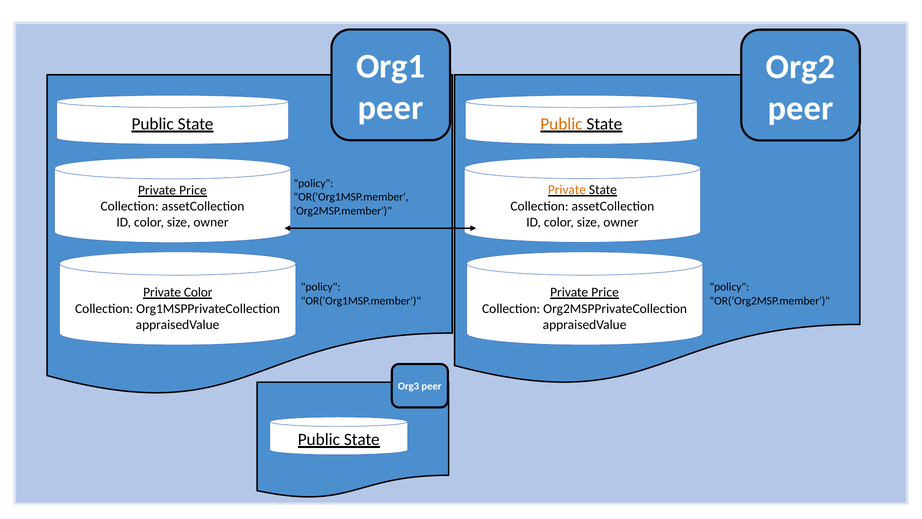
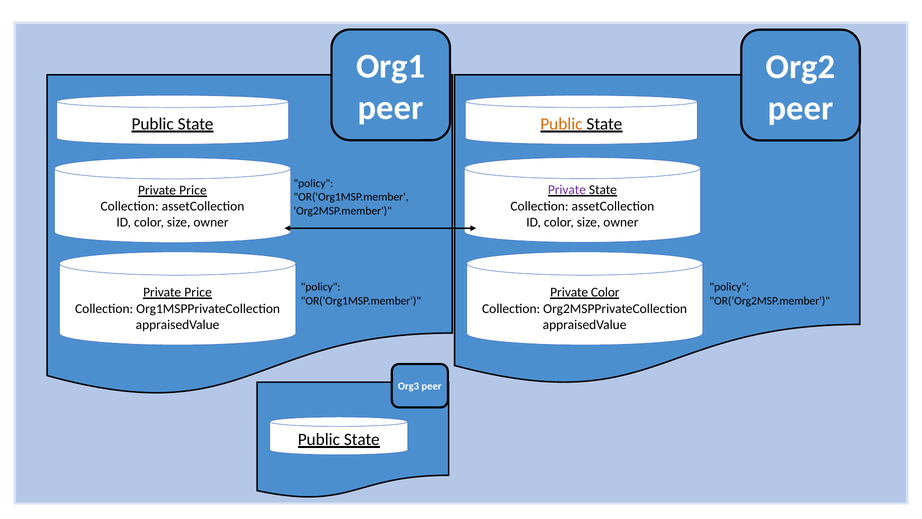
Private colour: orange -> purple (567, 190)
Color: Color -> Price (198, 292)
Price: Price -> Color (605, 292)
